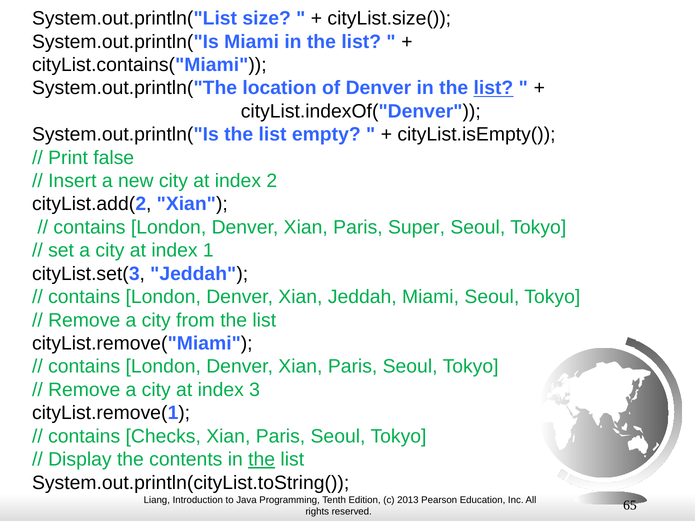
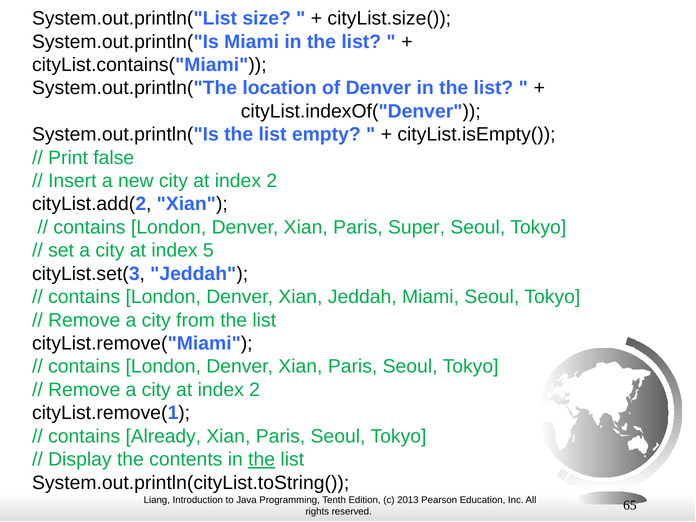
list underline: present -> none (493, 88)
1: 1 -> 5 (208, 251)
3: 3 -> 2 (255, 390)
Checks: Checks -> Already (163, 436)
